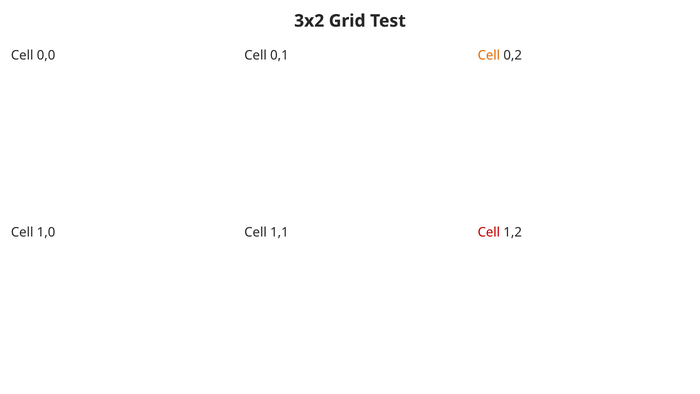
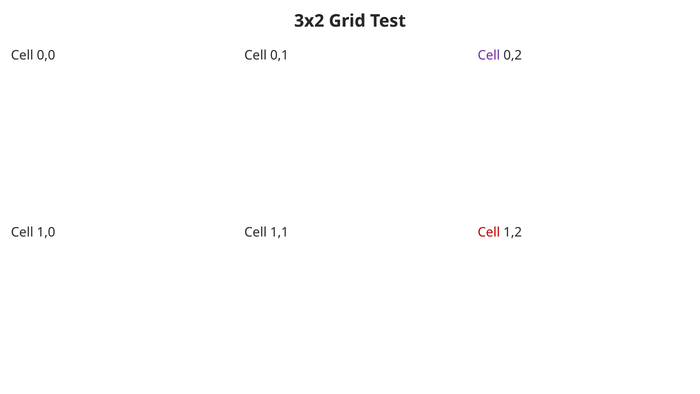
Cell colour: orange -> purple (489, 55)
